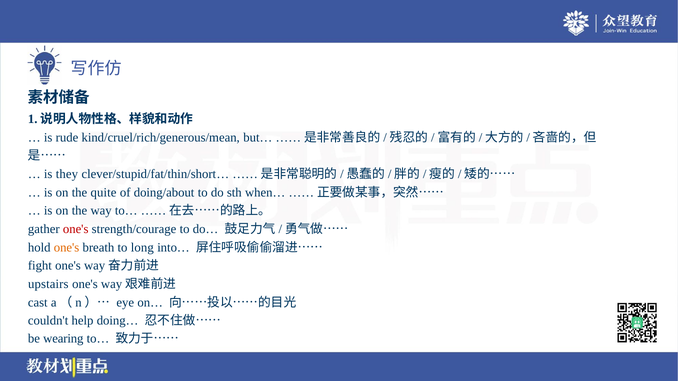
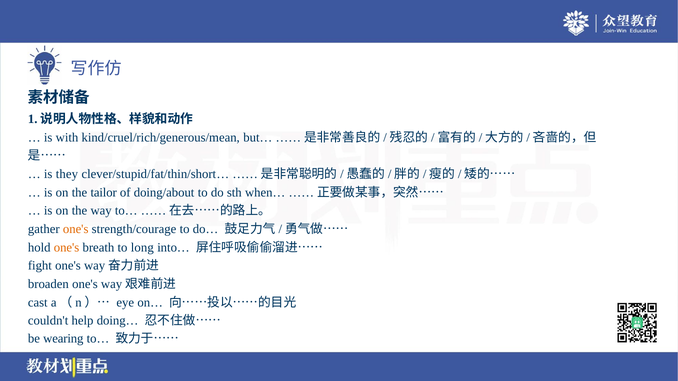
rude: rude -> with (67, 138)
quite: quite -> tailor (104, 193)
one's colour: red -> orange (76, 229)
upstairs: upstairs -> broaden (48, 284)
